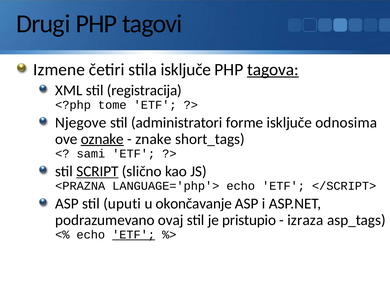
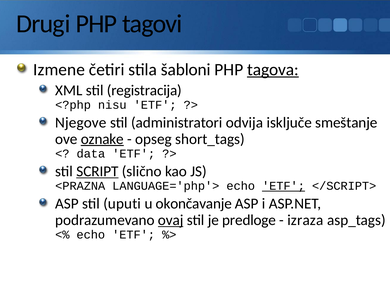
stila isključe: isključe -> šabloni (186, 69)
tome: tome -> nisu (112, 105)
forme: forme -> odvija (245, 122)
odnosima: odnosima -> smeštanje (346, 122)
znake: znake -> opseg (153, 139)
sami: sami -> data (91, 153)
ETF underline: none -> present (283, 186)
ovaj underline: none -> present (171, 220)
pristupio: pristupio -> predloge (249, 220)
ETF underline: present -> none (134, 234)
